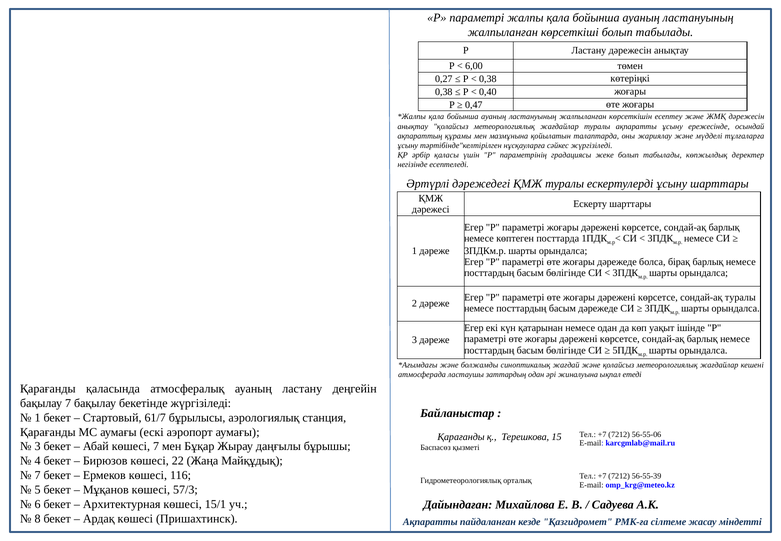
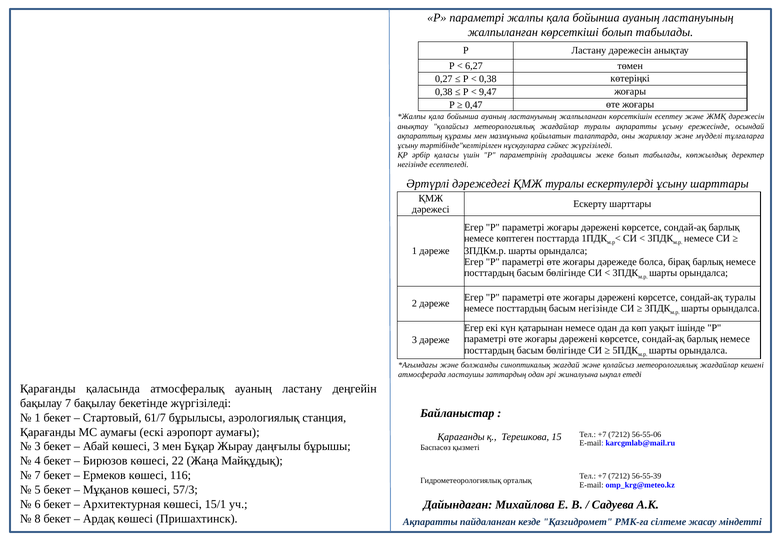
6,00: 6,00 -> 6,27 (474, 66)
0,40: 0,40 -> 9,47 (488, 92)
басым дәрежеде: дәрежеде -> негізінде (598, 308)
көшесі 7: 7 -> 3 (156, 446)
